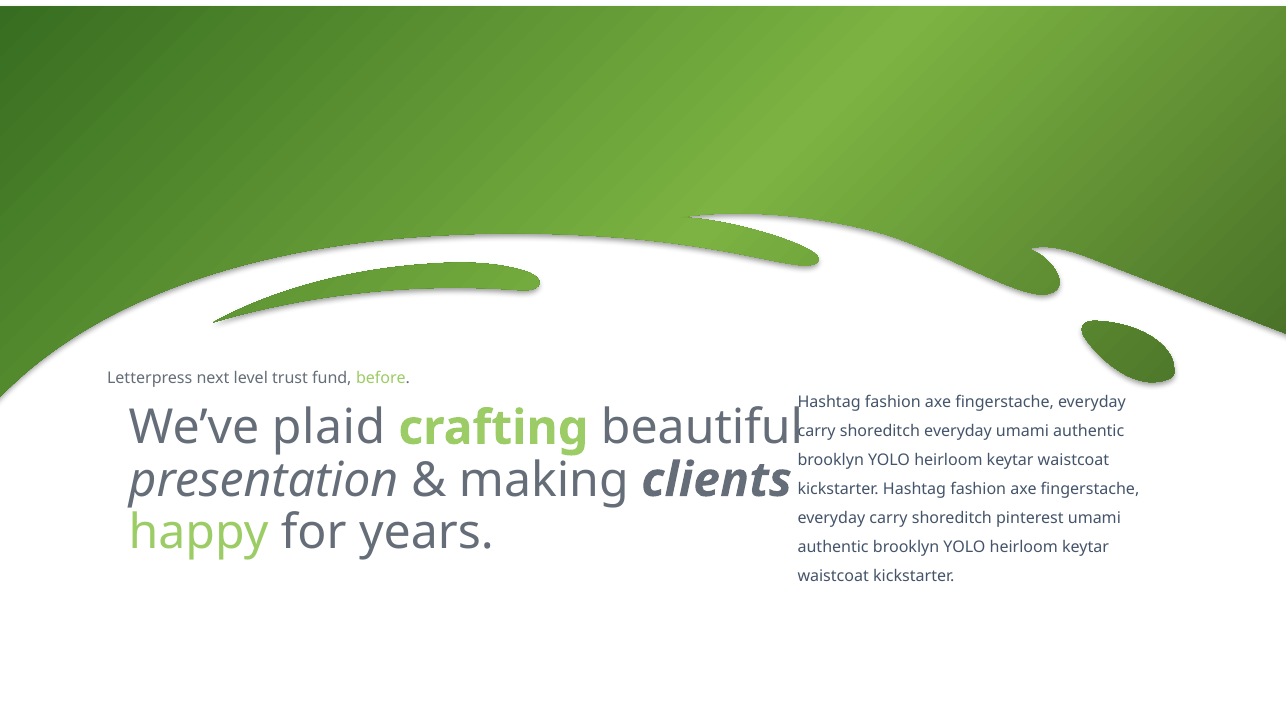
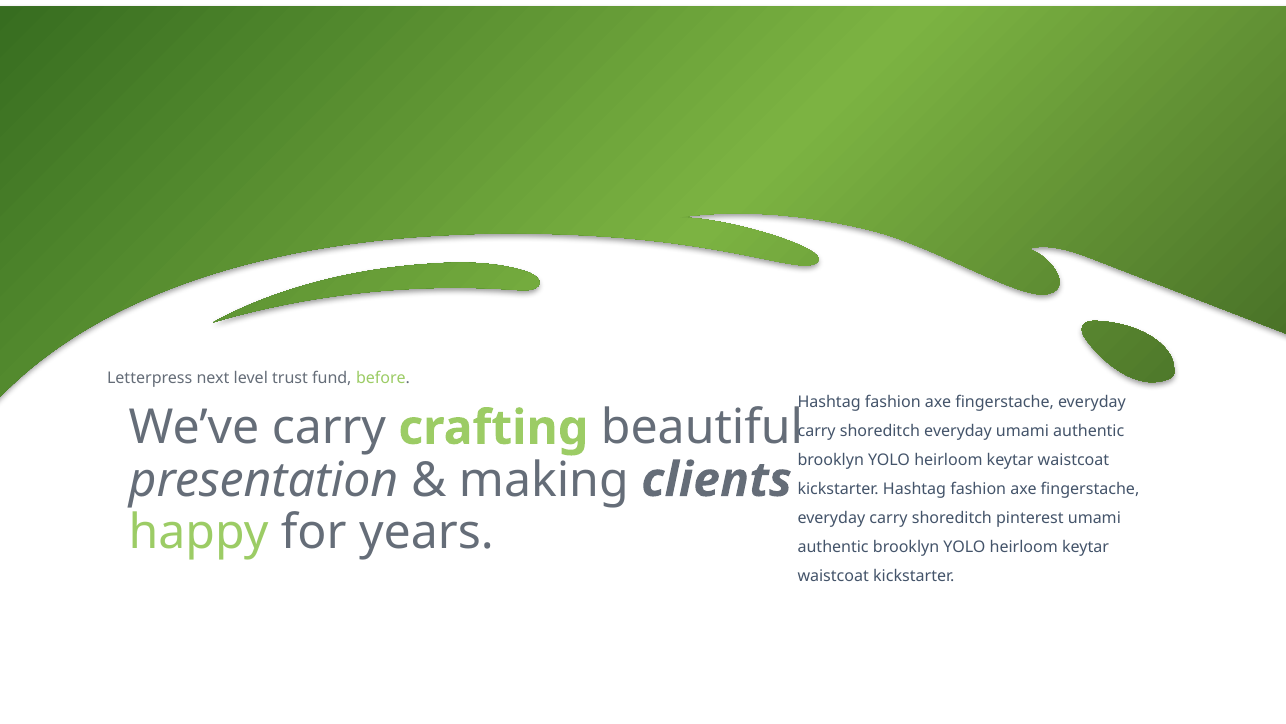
We’ve plaid: plaid -> carry (329, 428)
